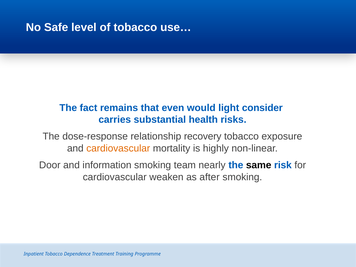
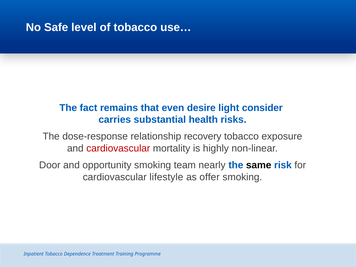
would: would -> desire (201, 108)
cardiovascular colour: orange -> red (118, 148)
information: information -> opportunity (107, 165)
weaken: weaken -> lifestyle (166, 177)
after: after -> offer (210, 177)
